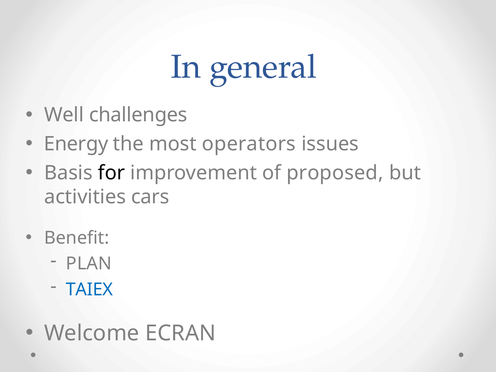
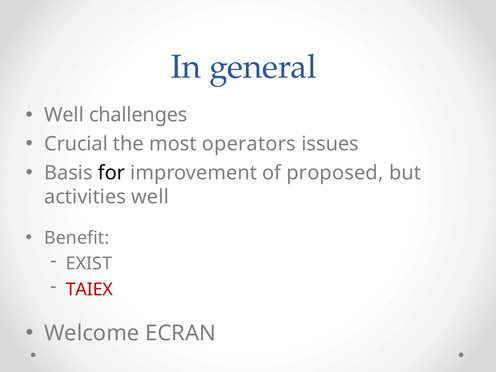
Energy: Energy -> Crucial (76, 144)
activities cars: cars -> well (150, 197)
PLAN: PLAN -> EXIST (89, 264)
TAIEX colour: blue -> red (89, 290)
